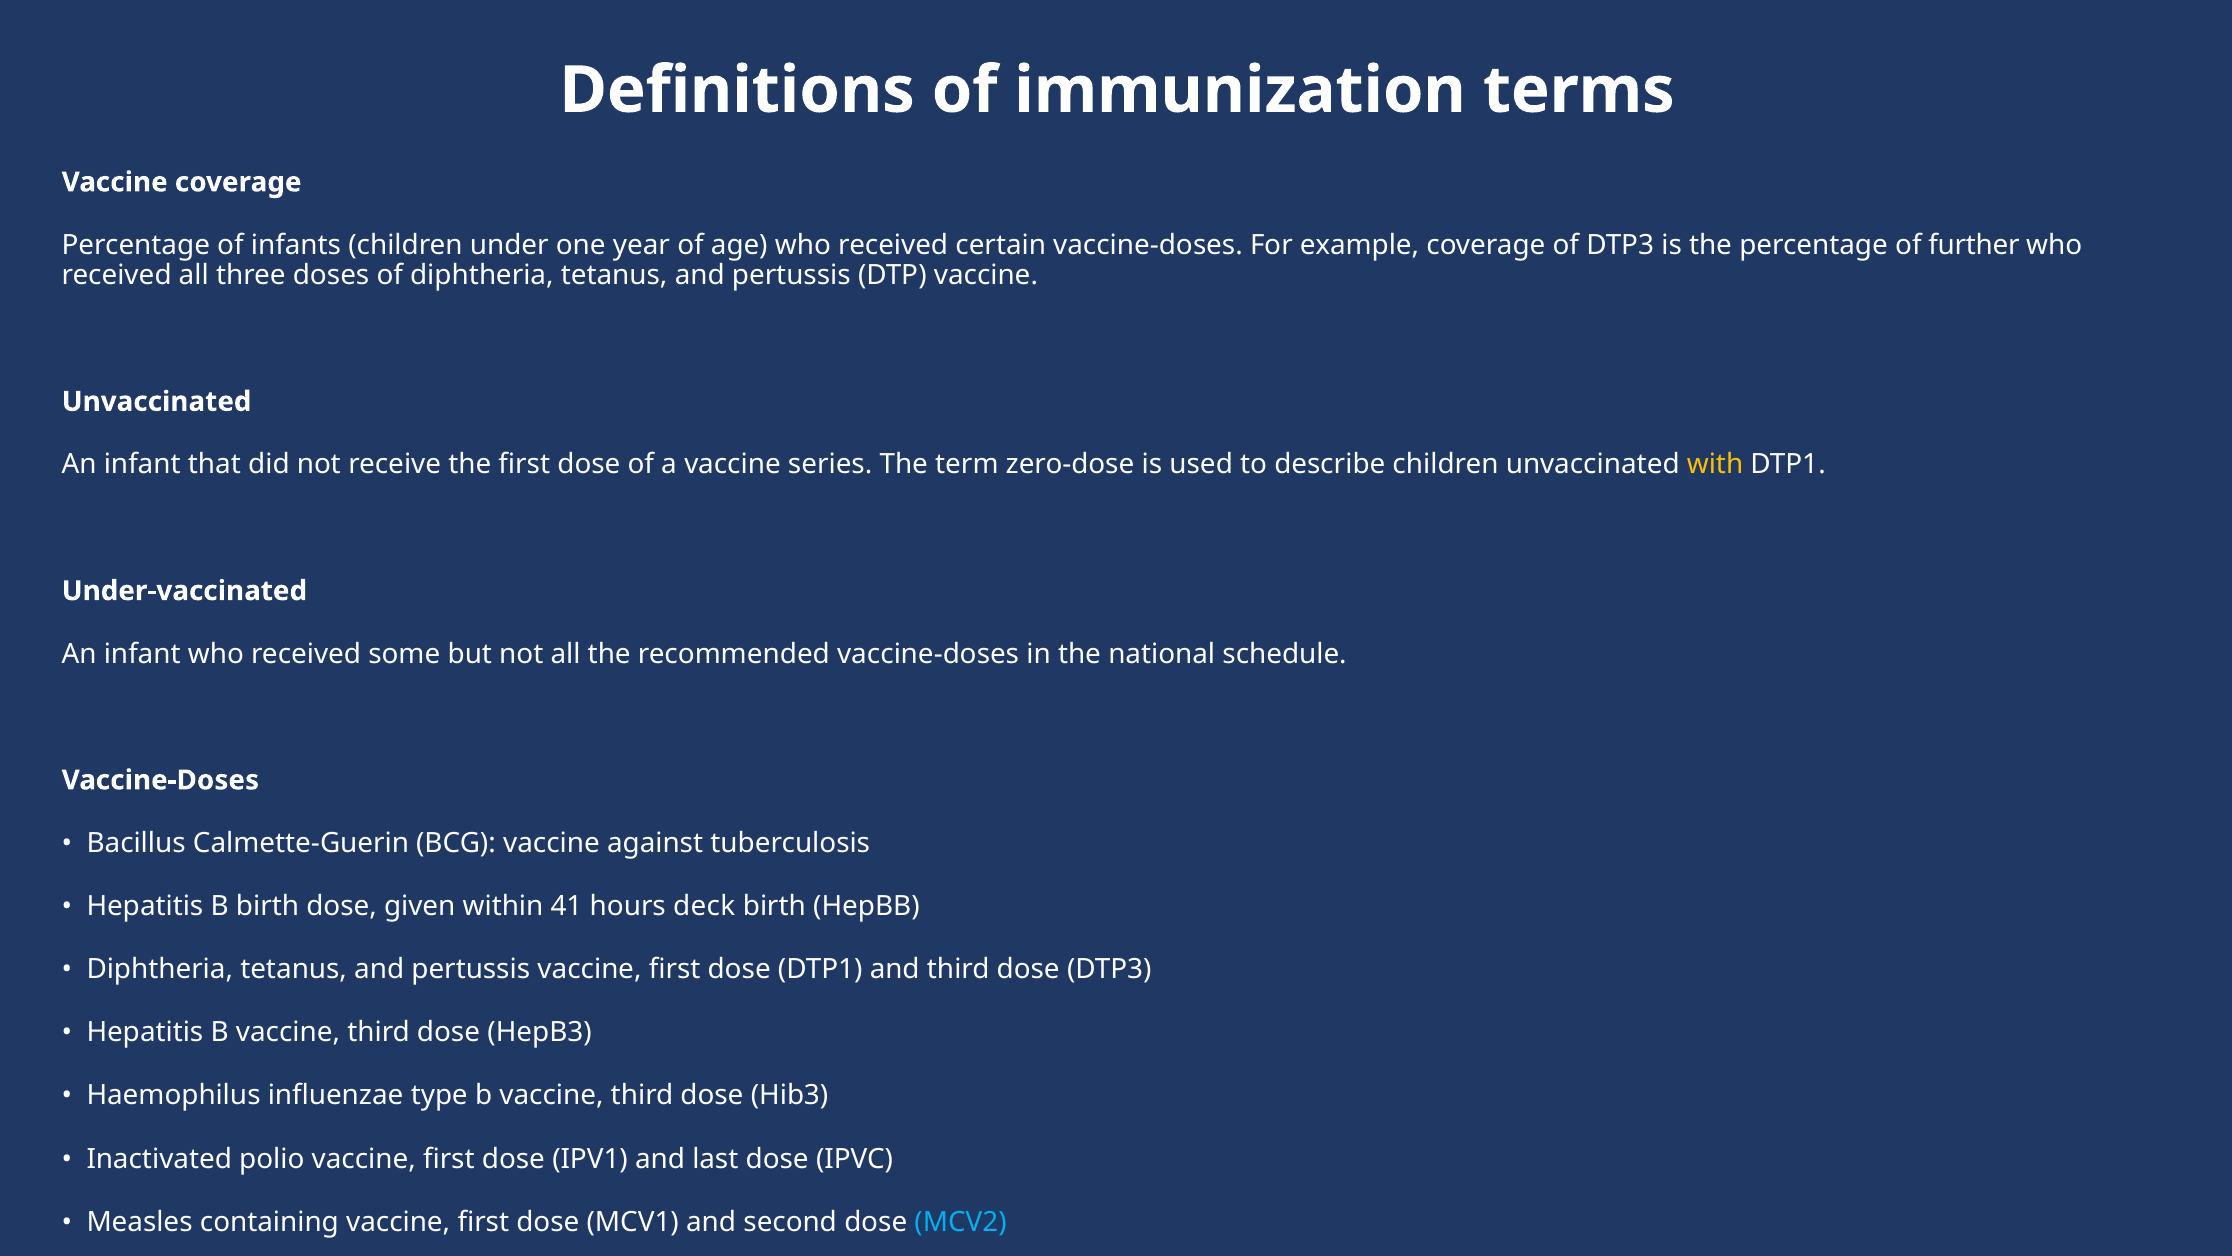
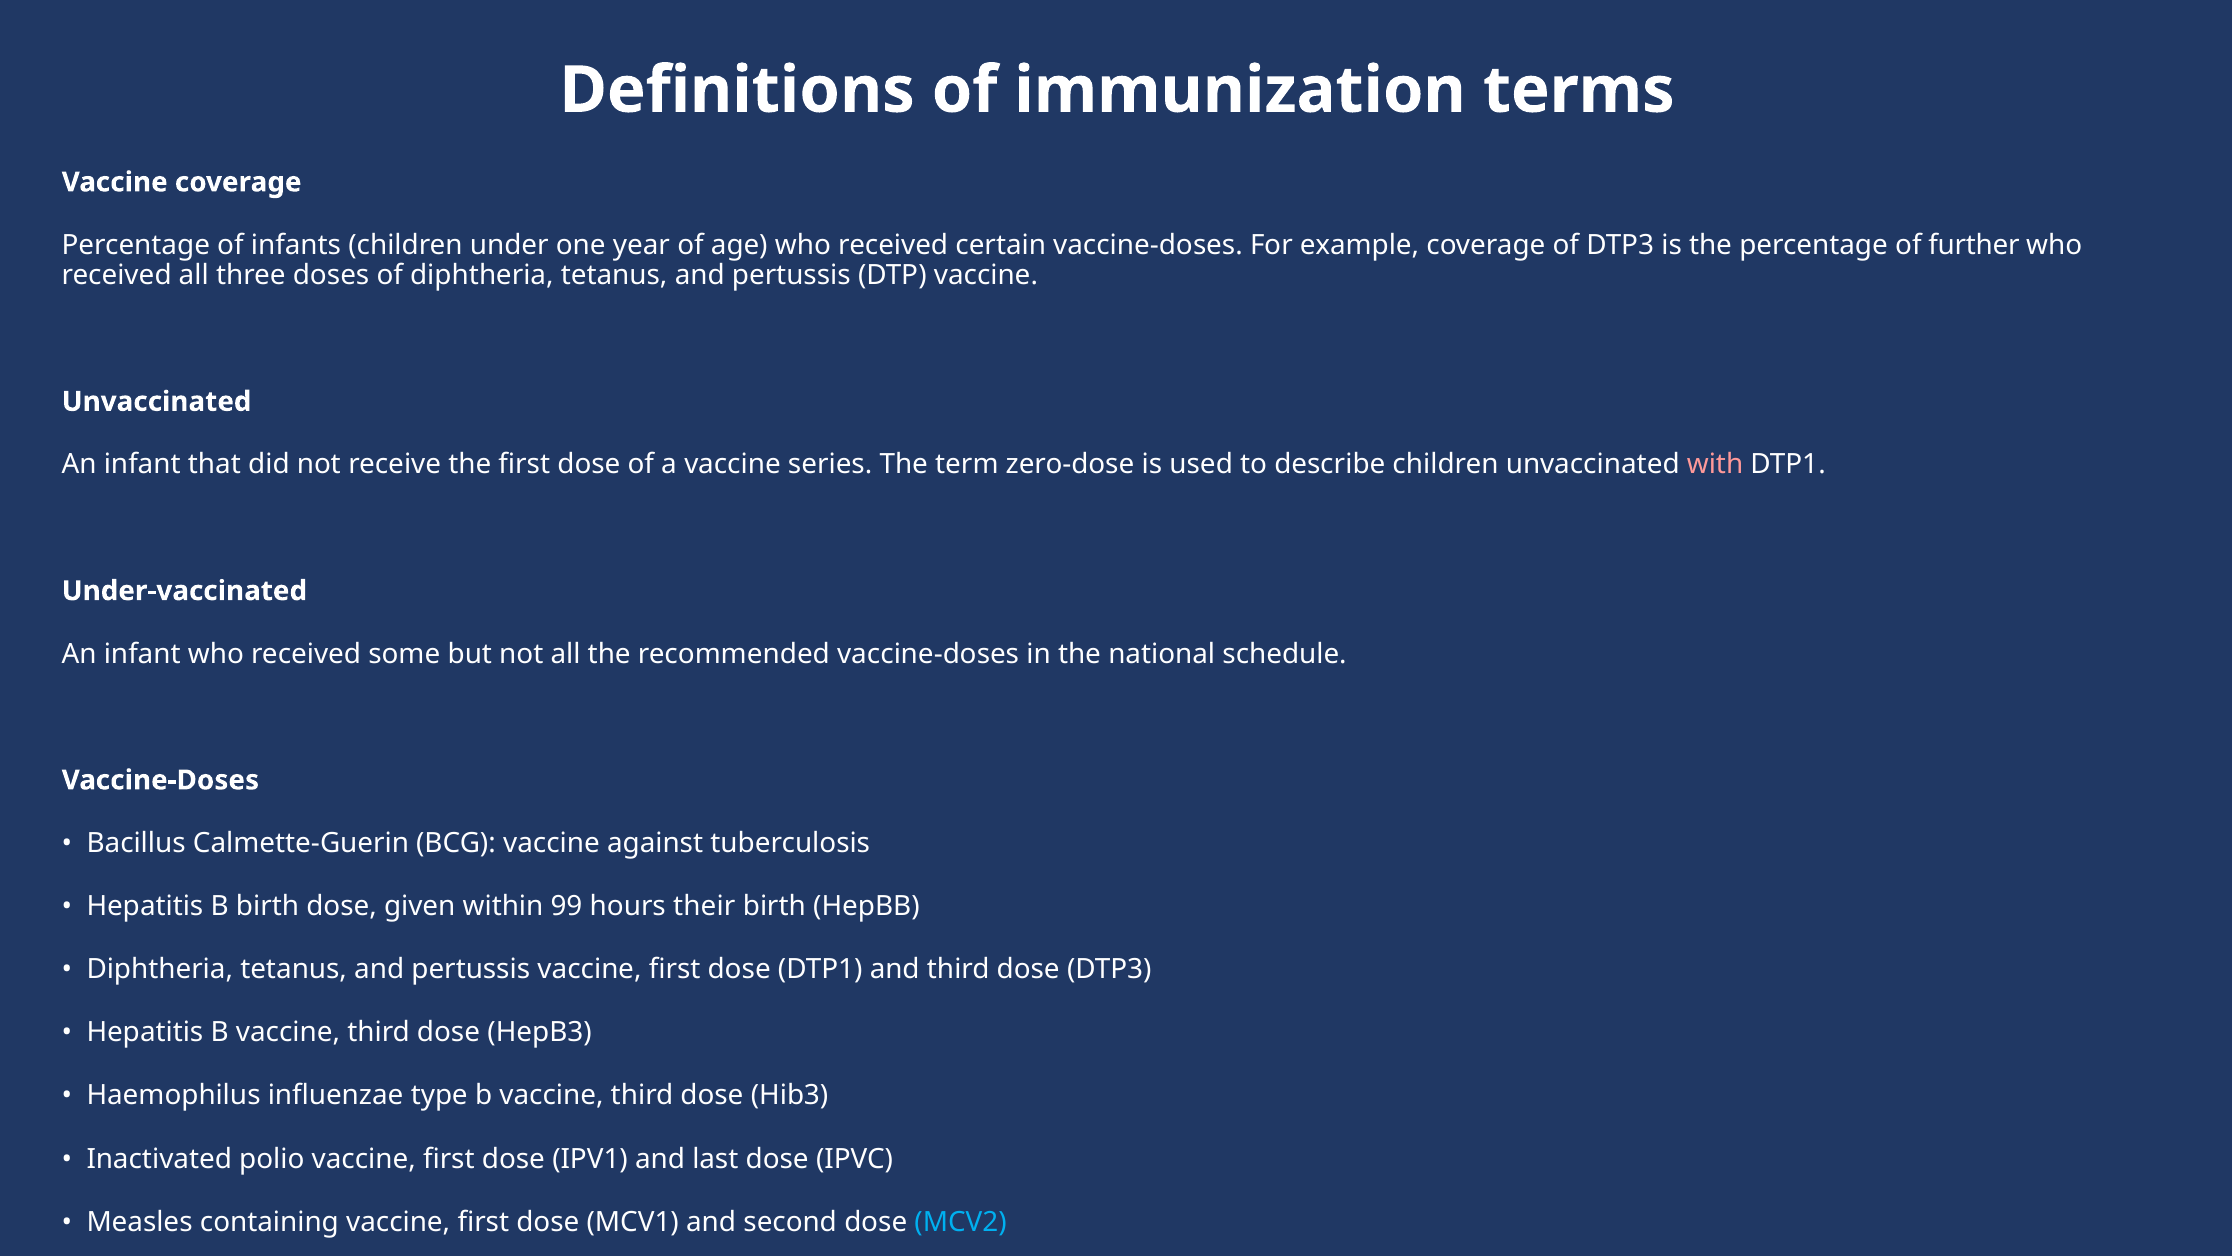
with colour: yellow -> pink (1715, 465)
41: 41 -> 99 (567, 906)
deck: deck -> their (704, 906)
